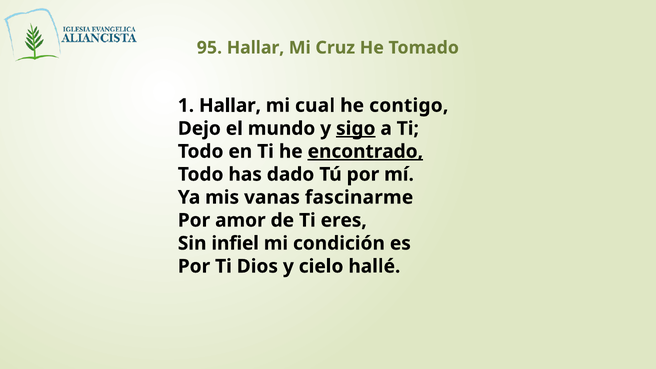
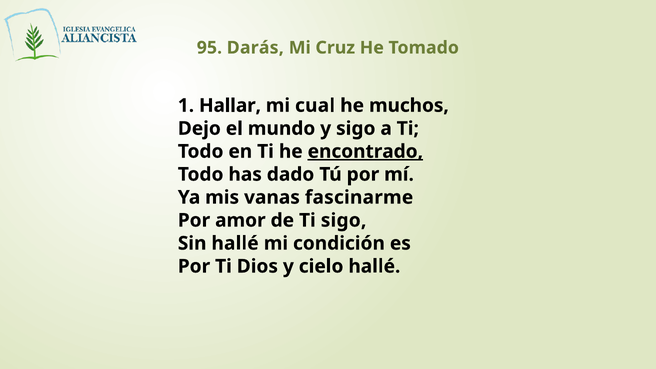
95 Hallar: Hallar -> Darás (255, 48)
contigo: contigo -> muchos (409, 106)
sigo underline: present -> none (356, 128)
Ti eres: eres -> sigo (344, 220)
Sin infiel: infiel -> hallé (235, 243)
